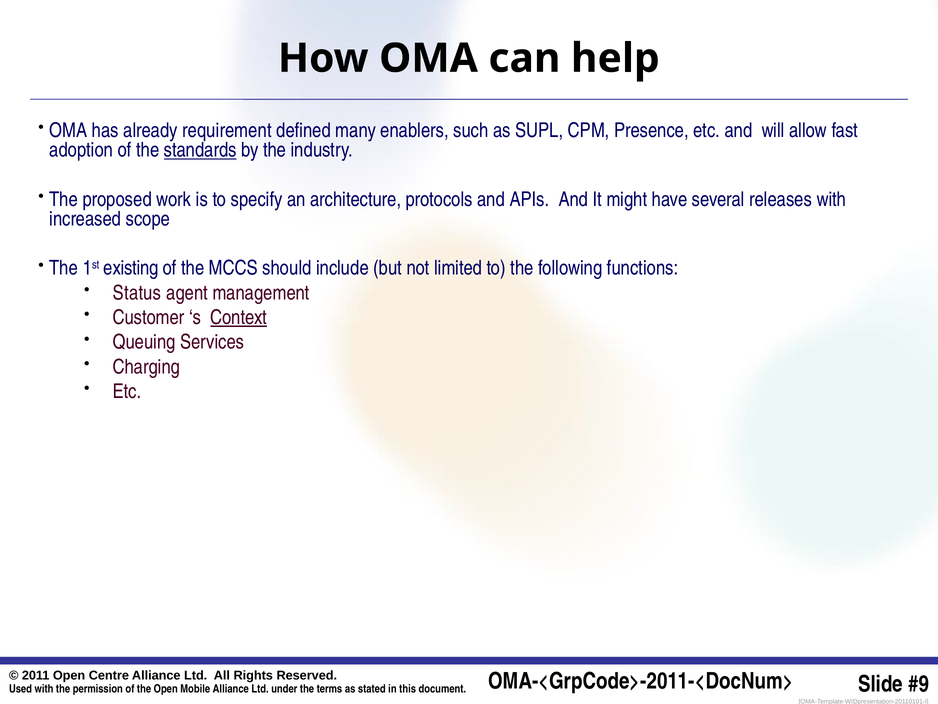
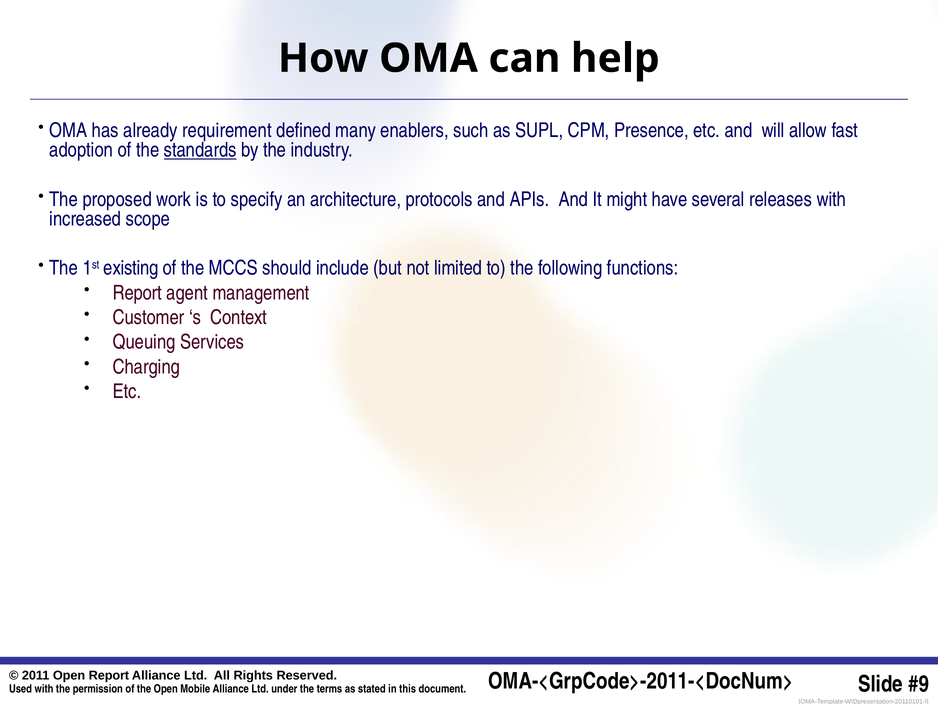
Status: Status -> Report (137, 293)
Context underline: present -> none (239, 317)
Centre: Centre -> Report (109, 675)
